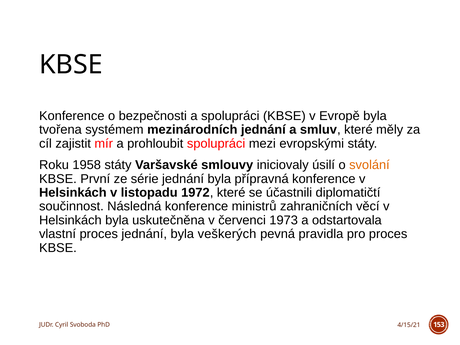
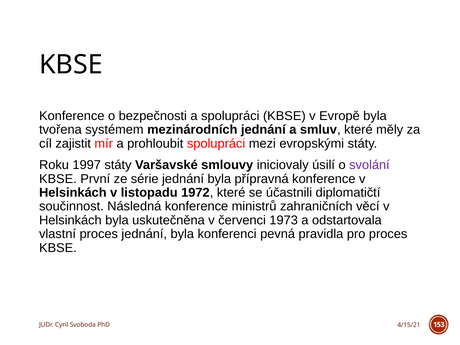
1958: 1958 -> 1997 (87, 165)
svolání colour: orange -> purple (369, 165)
veškerých: veškerých -> konferenci (227, 234)
